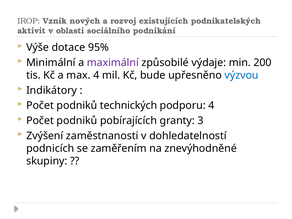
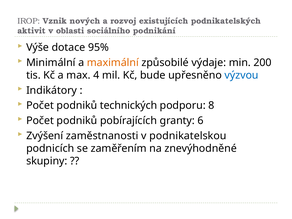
maximální colour: purple -> orange (113, 63)
podporu 4: 4 -> 8 (211, 105)
3: 3 -> 6 (201, 121)
dohledatelností: dohledatelností -> podnikatelskou (188, 136)
